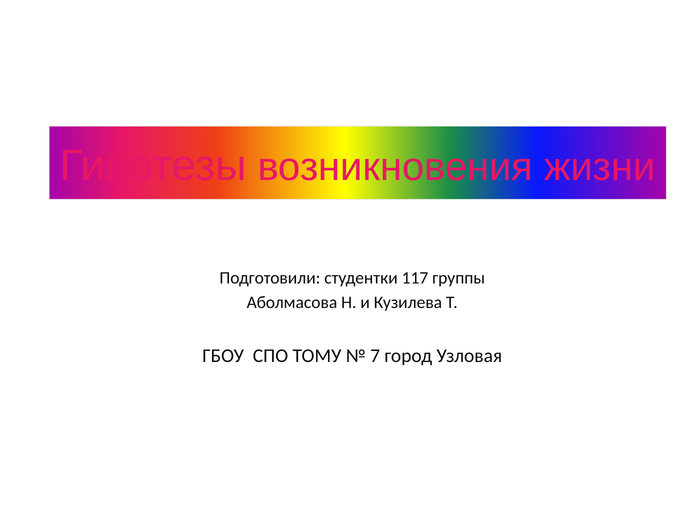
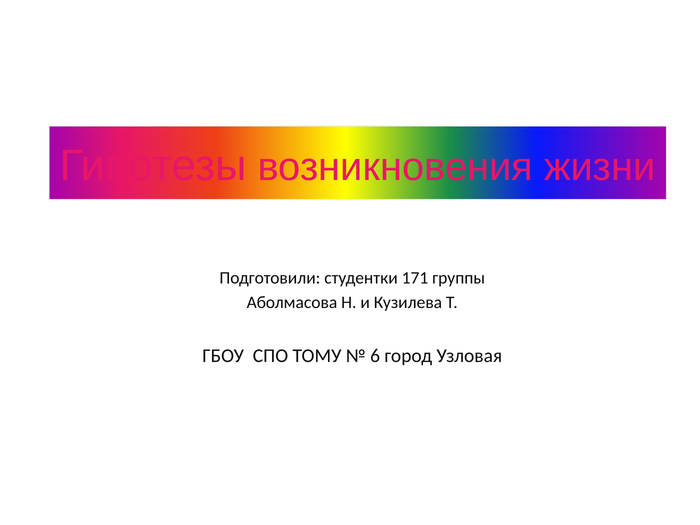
117: 117 -> 171 (415, 278)
7: 7 -> 6 (375, 356)
